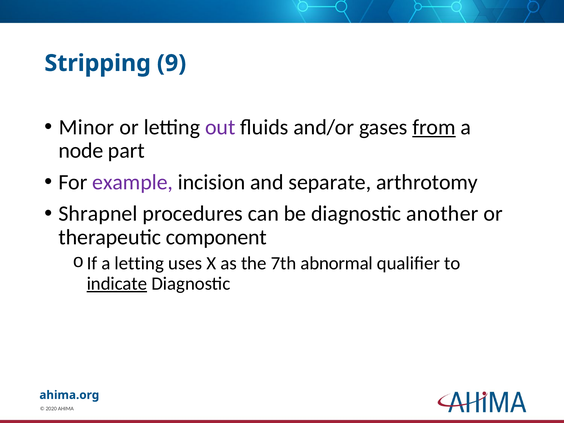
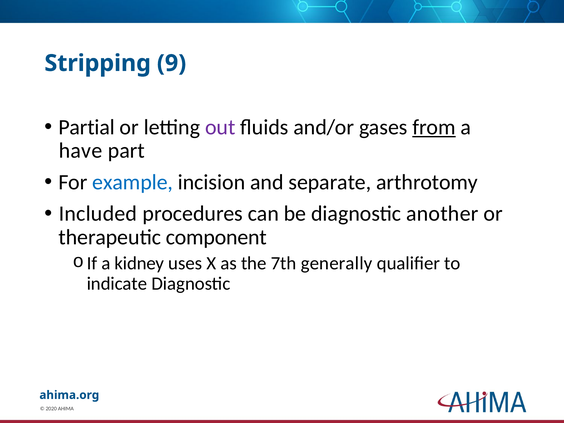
Minor: Minor -> Partial (87, 127)
node: node -> have (81, 151)
example colour: purple -> blue (133, 182)
Shrapnel: Shrapnel -> Included (98, 214)
a letting: letting -> kidney (139, 263)
abnormal: abnormal -> generally (337, 263)
indicate underline: present -> none (117, 284)
